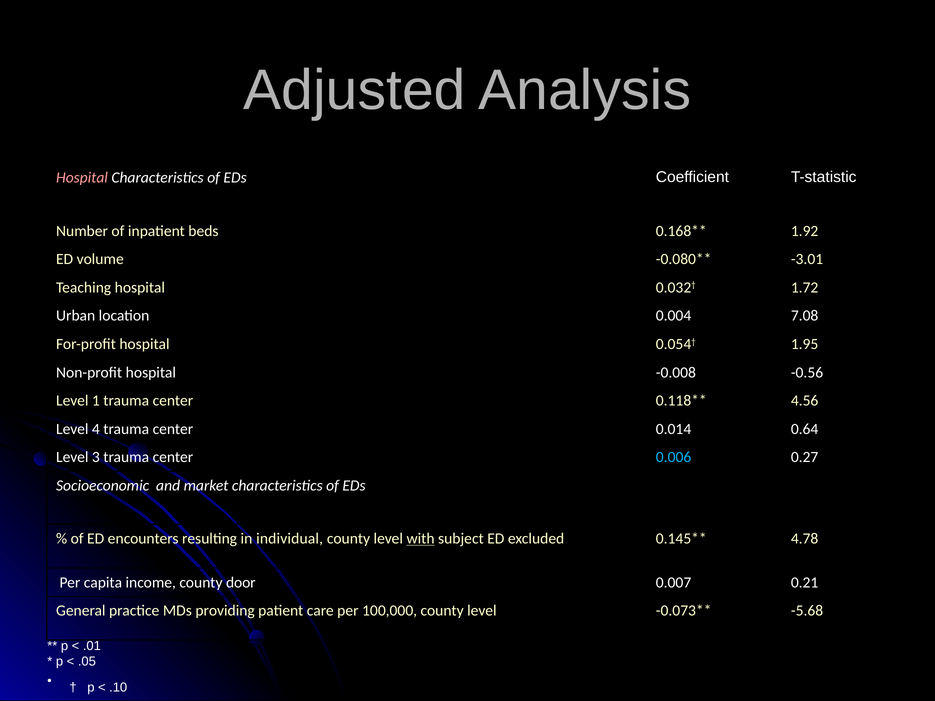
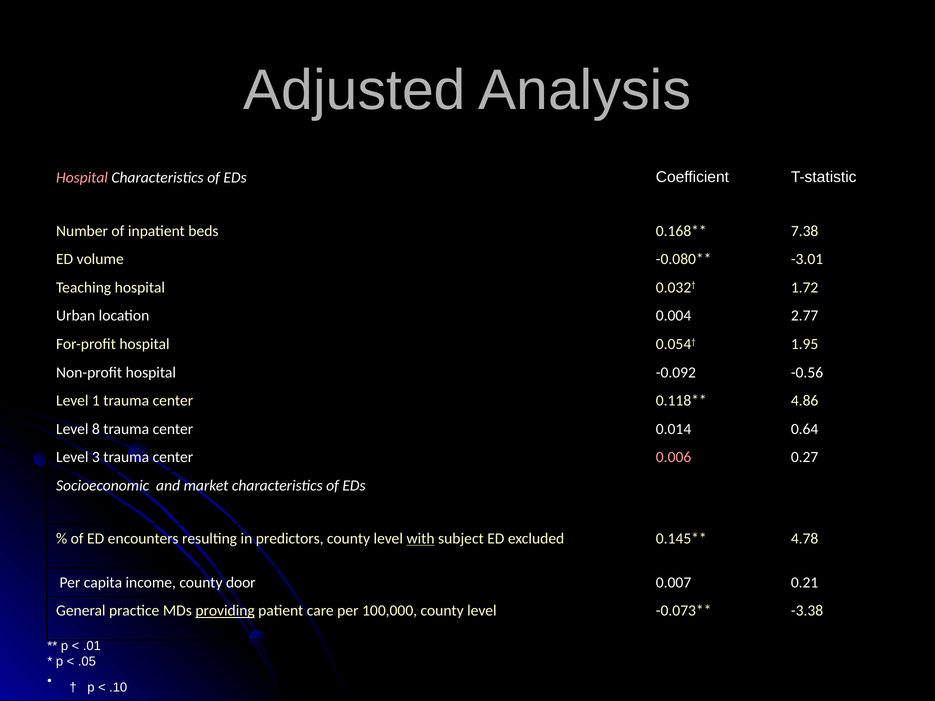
1.92: 1.92 -> 7.38 (805, 231)
7.08: 7.08 -> 2.77 (805, 316)
-0.008: -0.008 -> -0.092 (676, 373)
4.56: 4.56 -> 4.86 (805, 401)
4: 4 -> 8 (96, 429)
0.006 colour: light blue -> pink (674, 457)
individual: individual -> predictors (290, 539)
providing underline: none -> present (225, 611)
-5.68: -5.68 -> -3.38 (807, 611)
